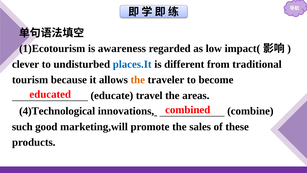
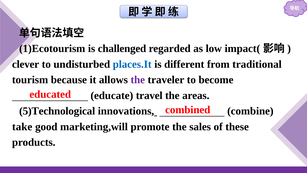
awareness: awareness -> challenged (122, 49)
the colour: orange -> purple (138, 80)
4)Technological: 4)Technological -> 5)Technological (57, 111)
such: such -> take (22, 126)
